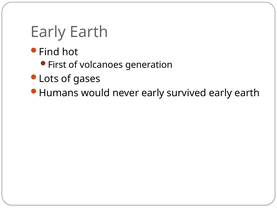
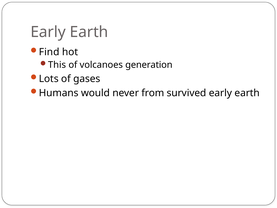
First: First -> This (57, 65)
never early: early -> from (153, 93)
